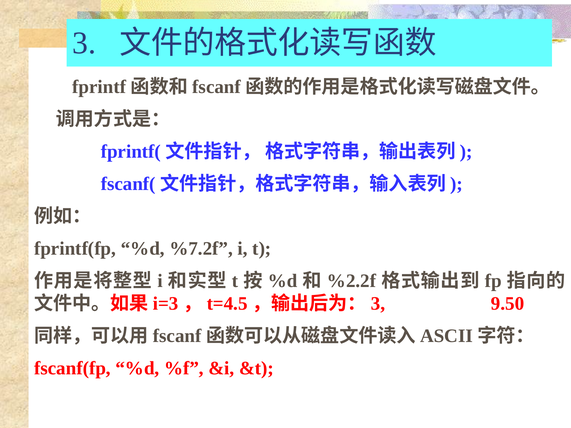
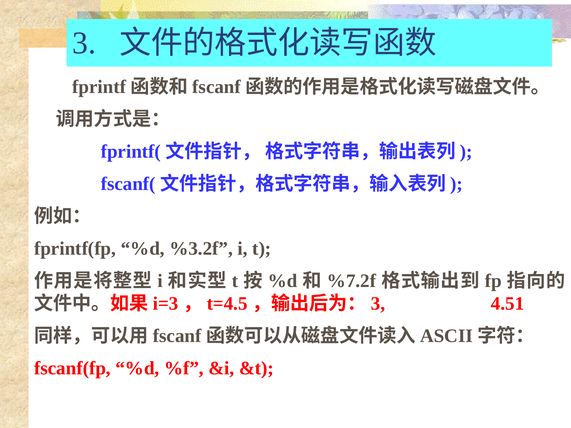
%7.2f: %7.2f -> %3.2f (201, 249)
%2.2f: %2.2f -> %7.2f (352, 281)
9.50: 9.50 -> 4.51 (508, 304)
